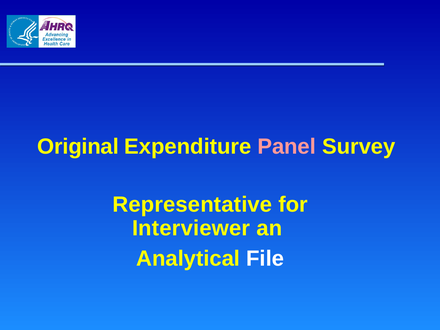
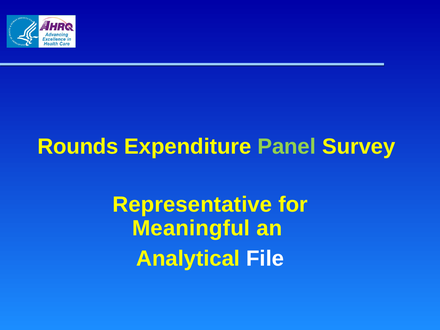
Original: Original -> Rounds (78, 146)
Panel colour: pink -> light green (287, 146)
Interviewer: Interviewer -> Meaningful (191, 228)
